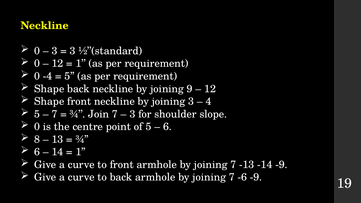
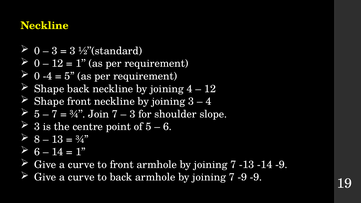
joining 9: 9 -> 4 (190, 89)
0: 0 -> 3 (37, 127)
7 -6: -6 -> -9 (242, 177)
